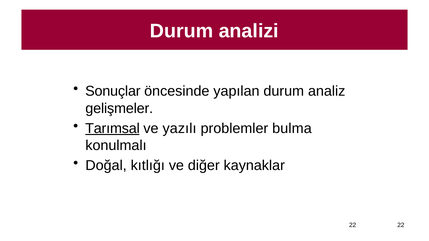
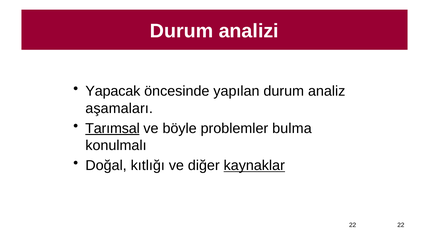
Sonuçlar: Sonuçlar -> Yapacak (113, 91)
gelişmeler: gelişmeler -> aşamaları (119, 108)
yazılı: yazılı -> böyle (180, 128)
kaynaklar underline: none -> present (254, 166)
